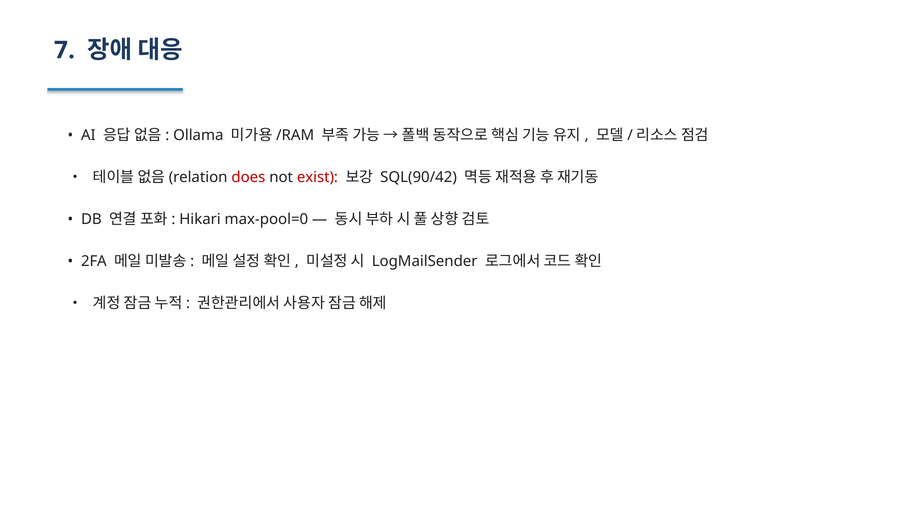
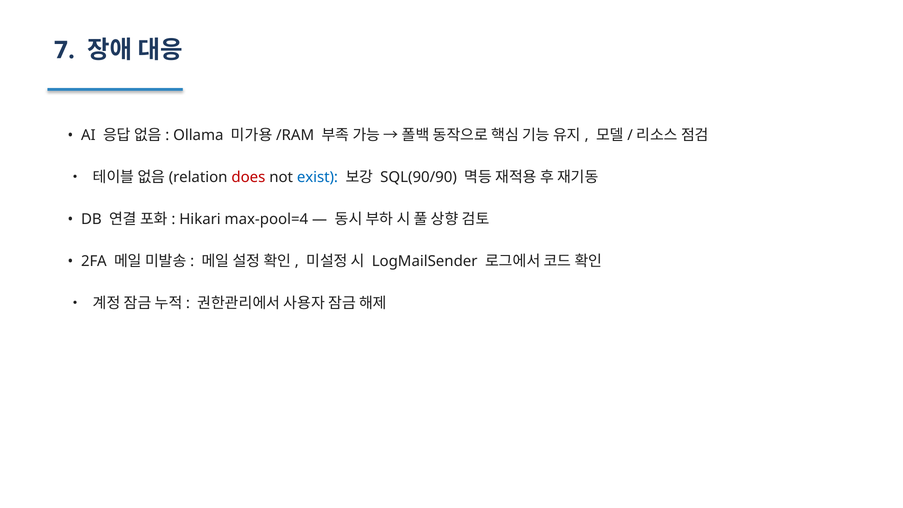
exist colour: red -> blue (317, 177)
SQL(90/42: SQL(90/42 -> SQL(90/90 (419, 177)
max-pool=0: max-pool=0 -> max-pool=4 (266, 219)
